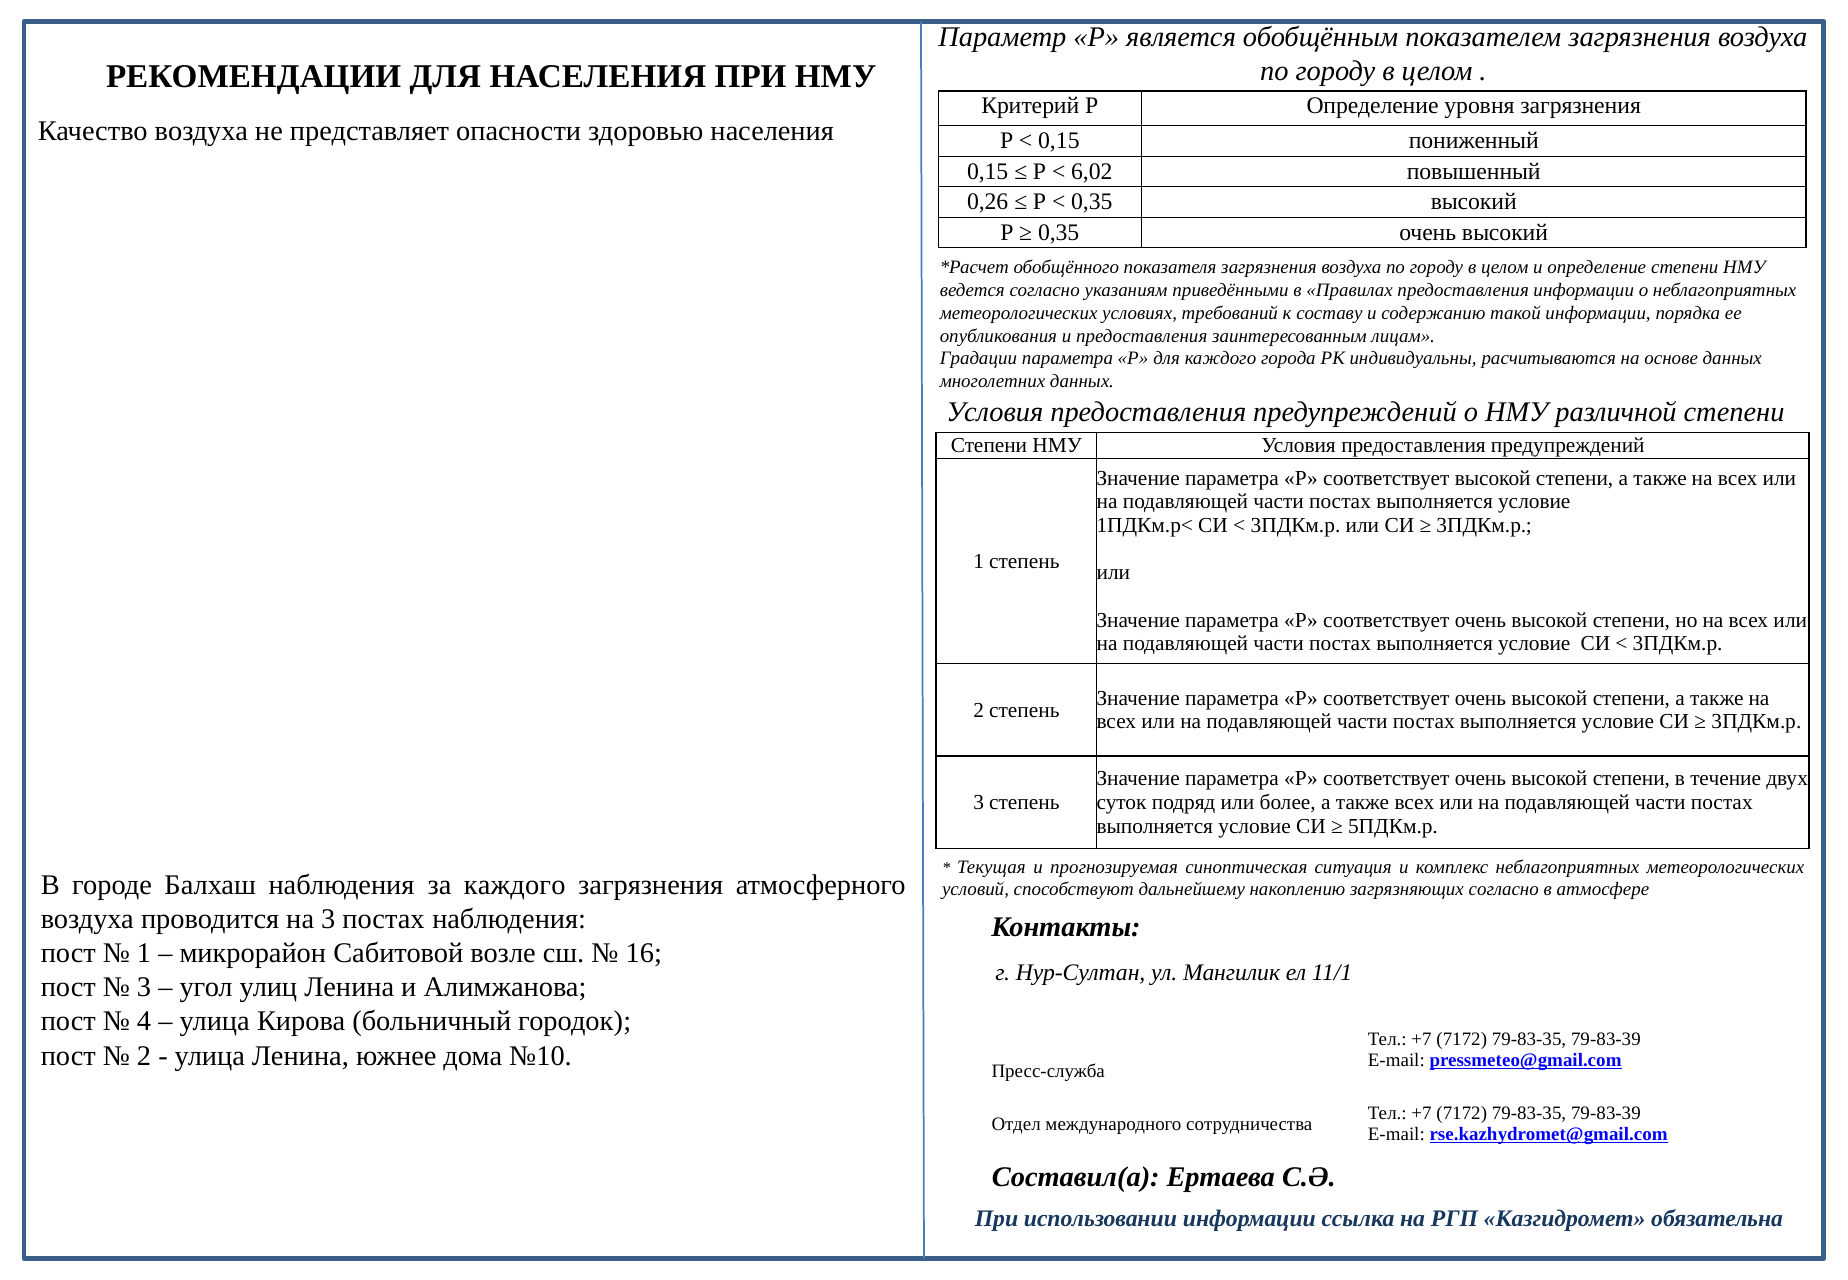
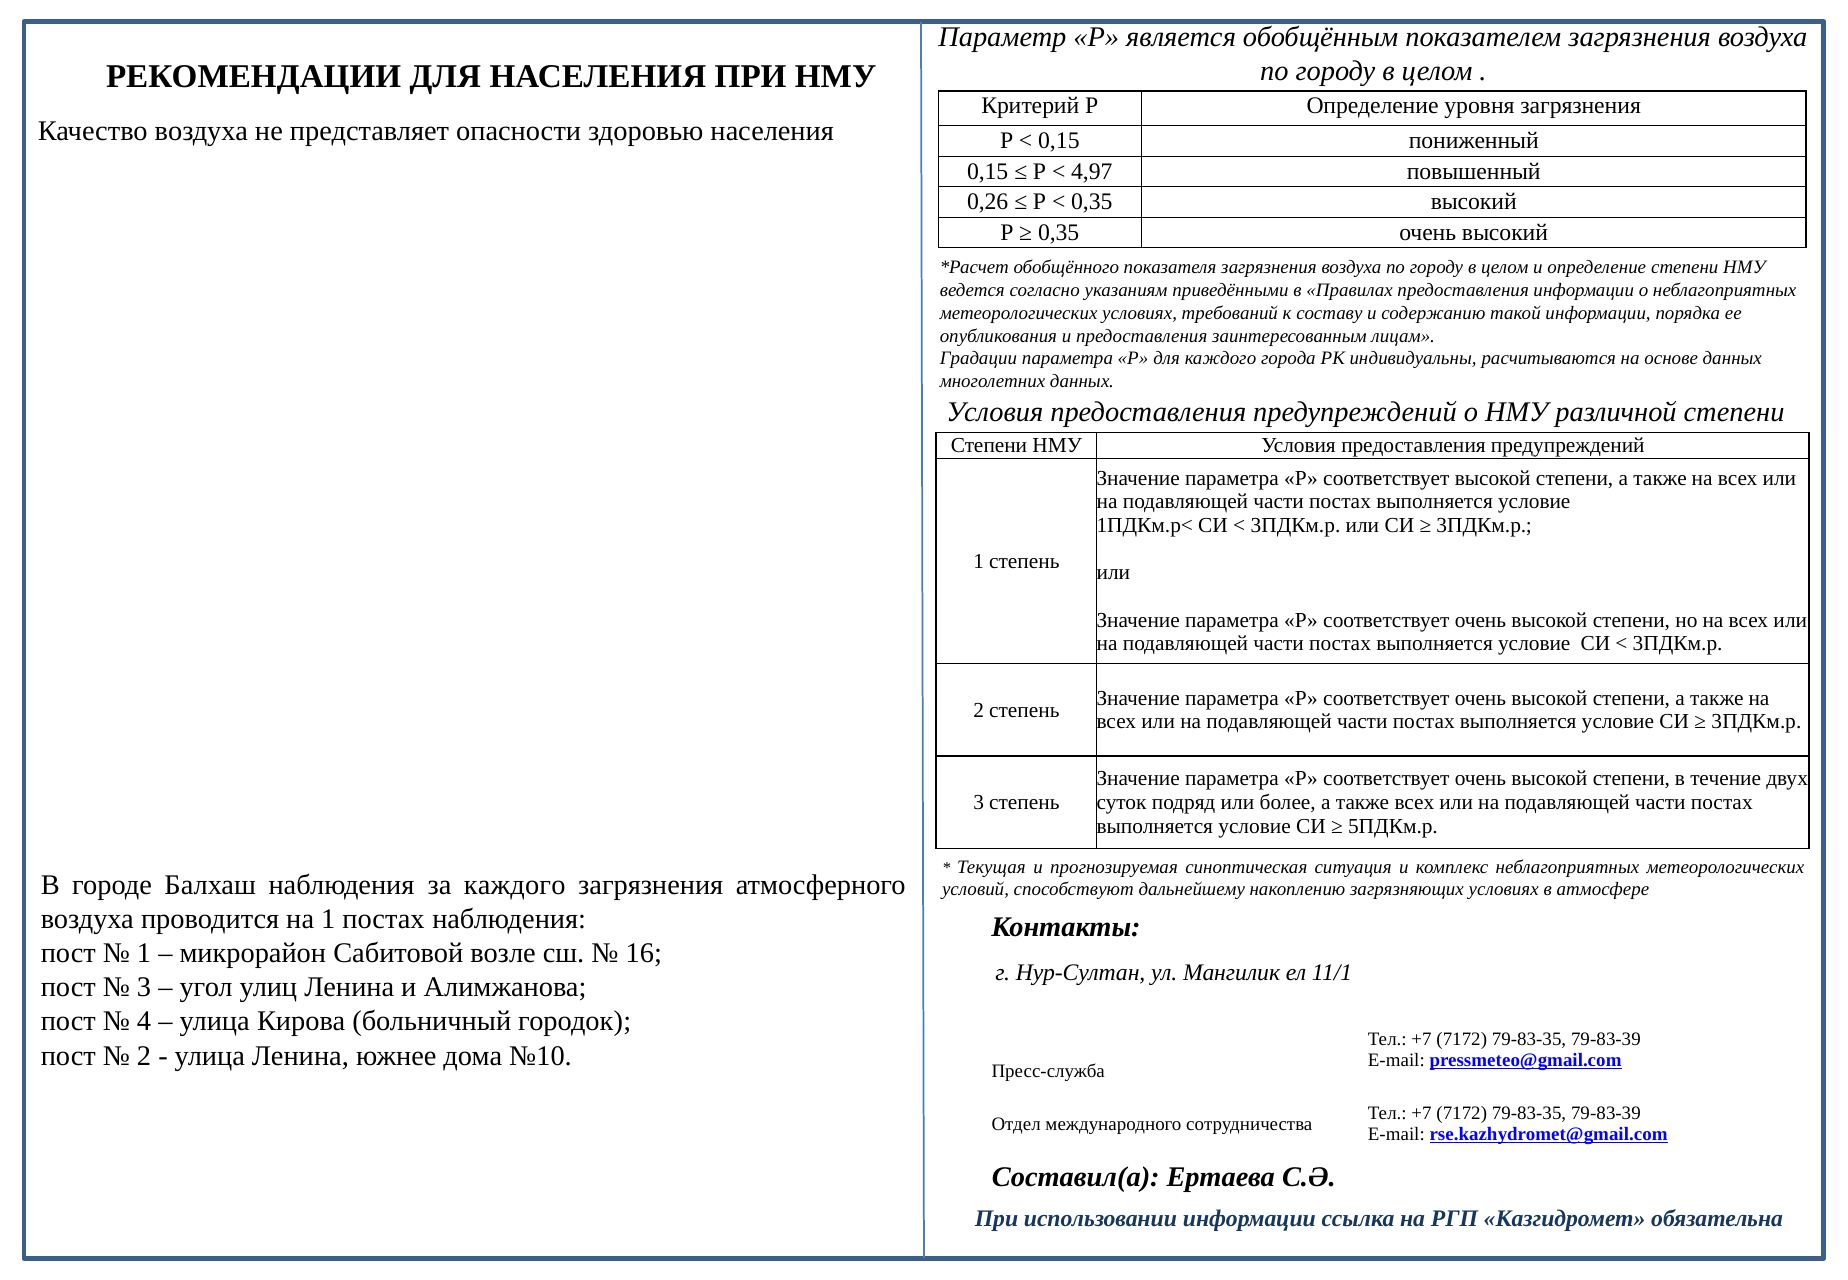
6,02: 6,02 -> 4,97 (1092, 171)
загрязняющих согласно: согласно -> условиях (1504, 889)
на 3: 3 -> 1 (328, 919)
